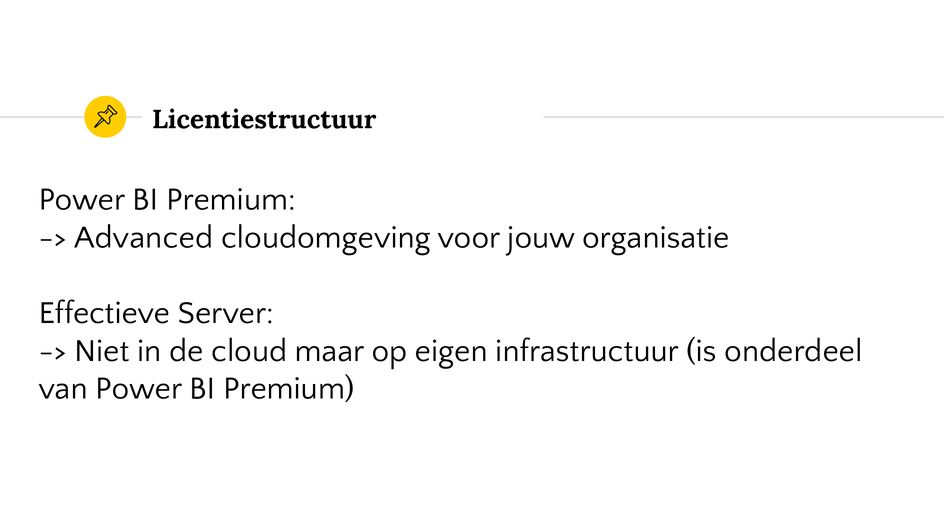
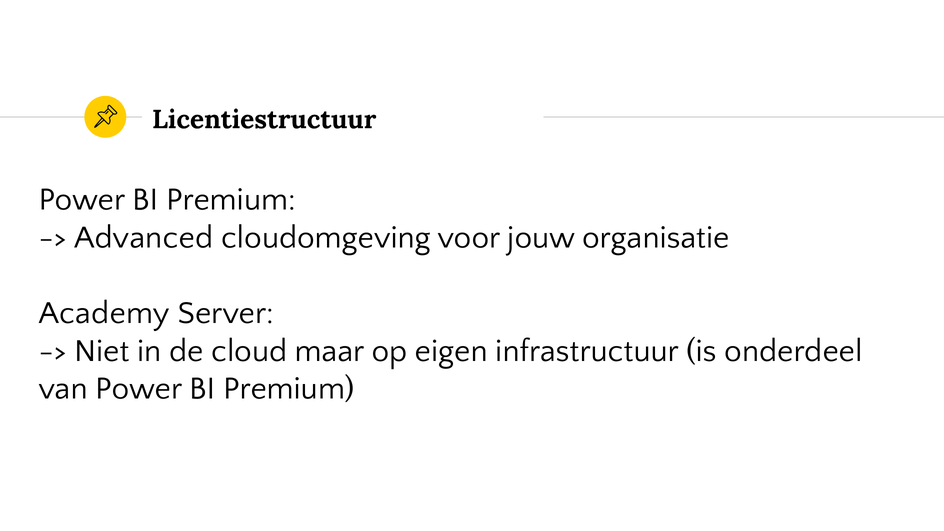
Effectieve: Effectieve -> Academy (104, 313)
